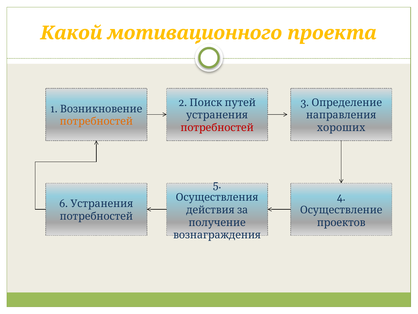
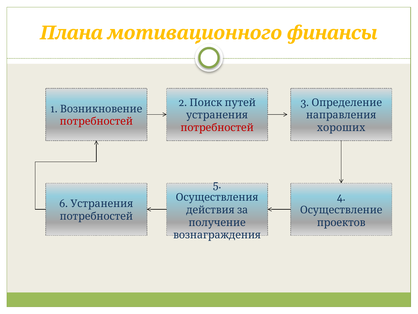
Какой: Какой -> Плана (71, 33)
проекта: проекта -> финансы (332, 33)
потребностей colour: orange -> red (96, 121)
